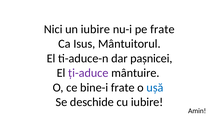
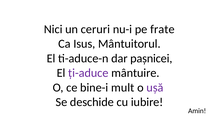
un iubire: iubire -> ceruri (95, 29)
bine-i frate: frate -> mult (123, 88)
ușă colour: blue -> purple (155, 88)
